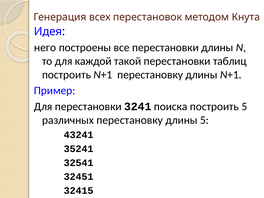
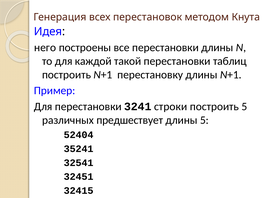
поиска: поиска -> строки (171, 106)
различных перестановку: перестановку -> предшествует (130, 120)
43241: 43241 -> 52404 (79, 135)
